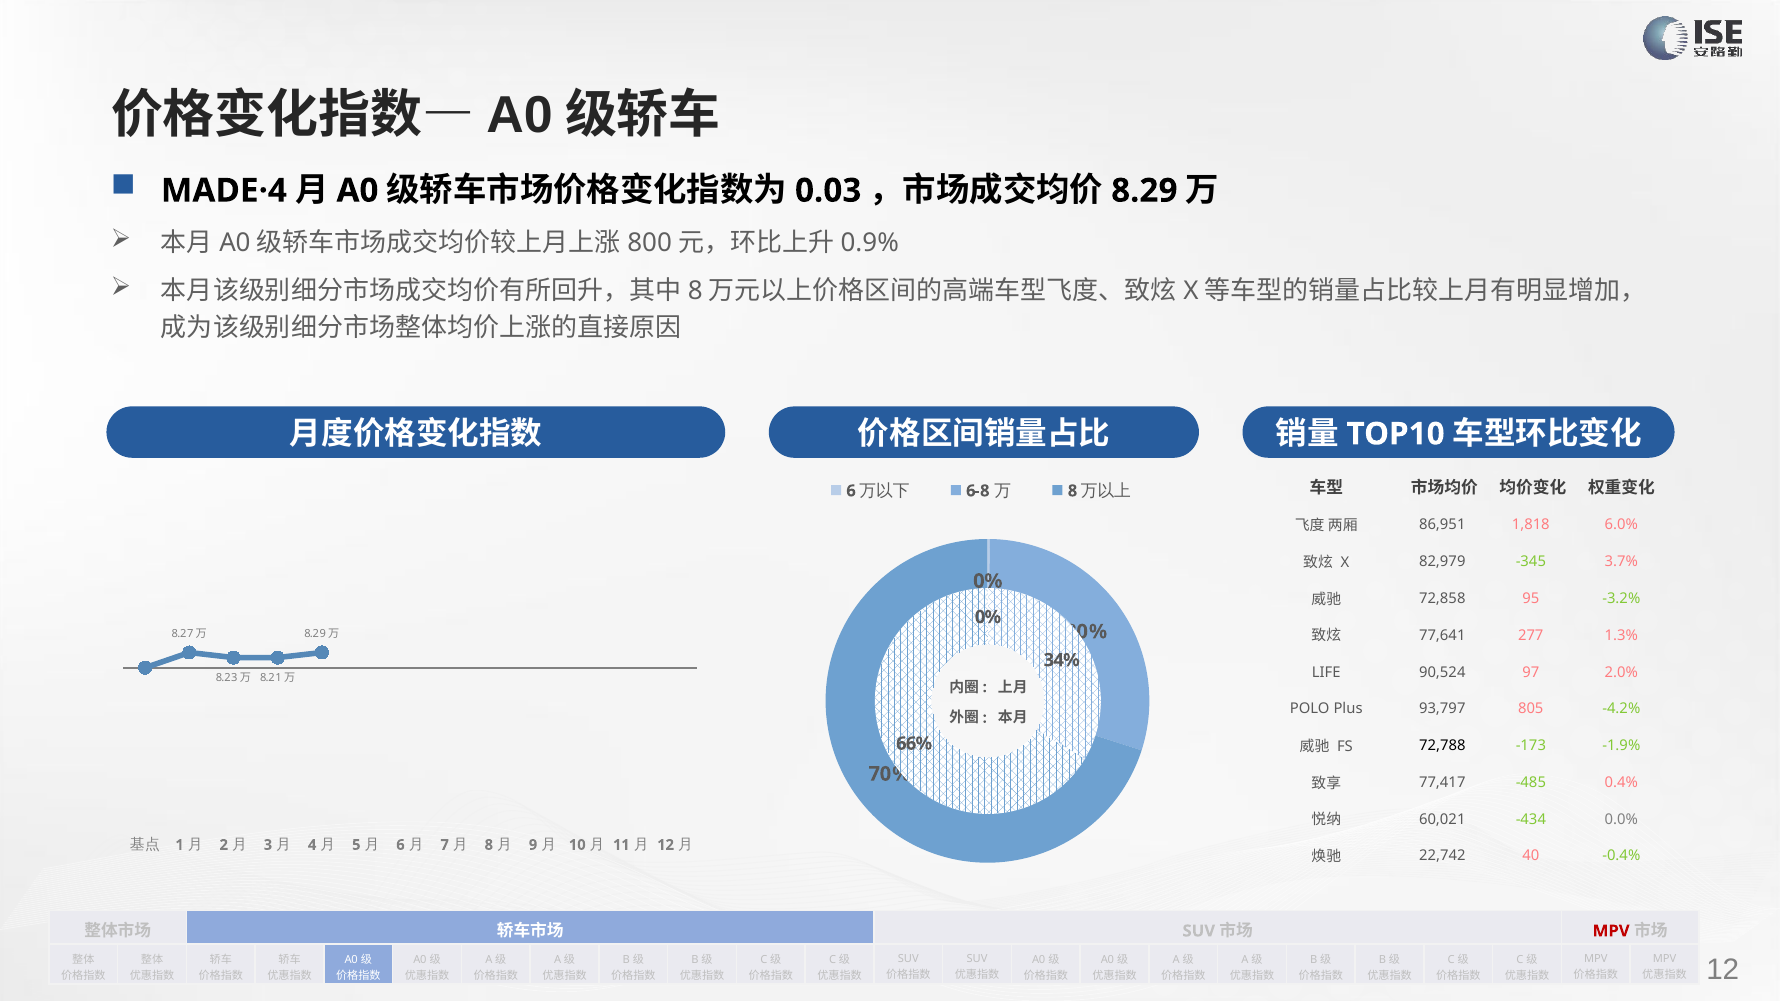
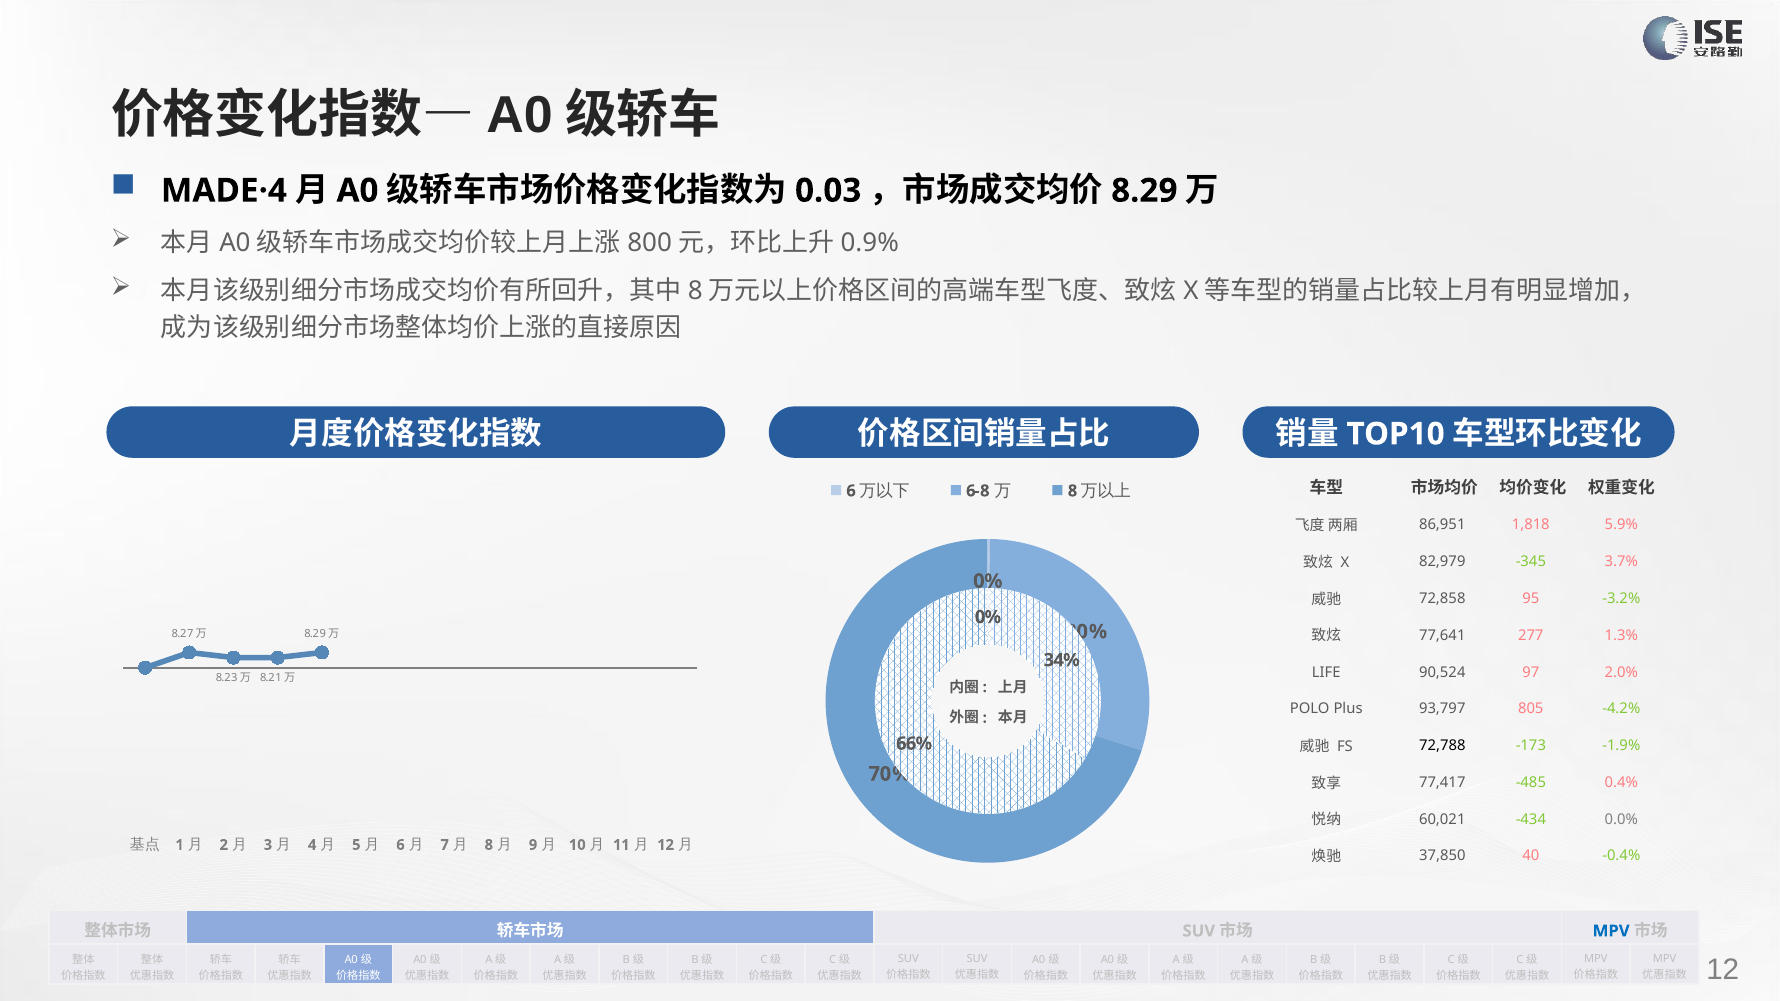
6.0%: 6.0% -> 5.9% (1621, 525)
22,742: 22,742 -> 37,850 (1442, 856)
MPV colour: red -> blue (1611, 931)
